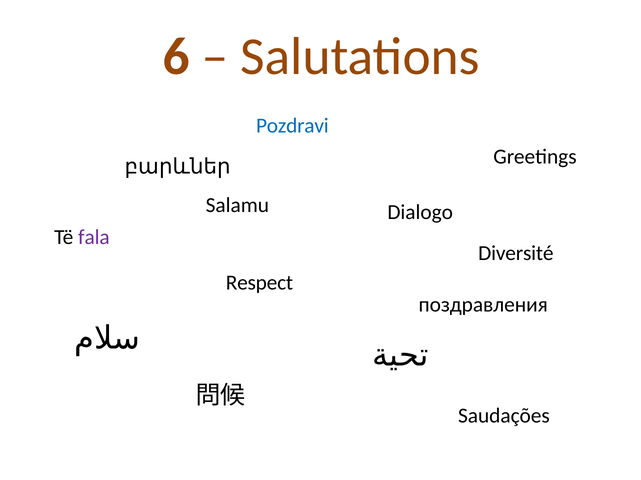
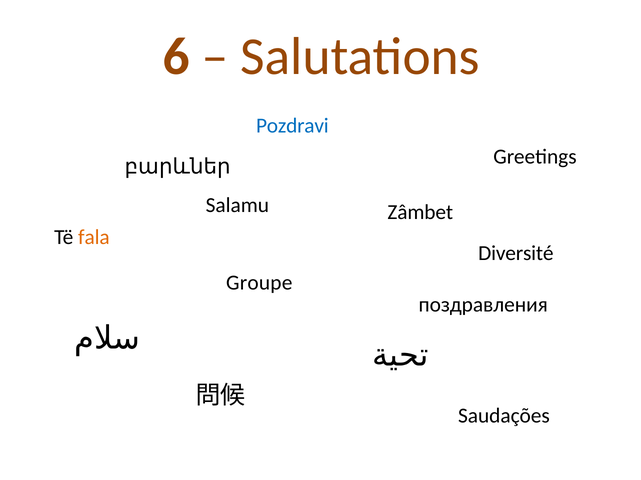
Dialogo: Dialogo -> Zâmbet (420, 212)
fala colour: purple -> orange (94, 238)
Respect: Respect -> Groupe (259, 283)
